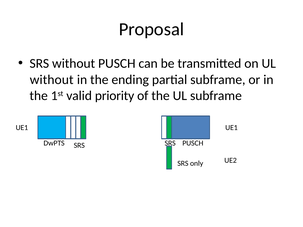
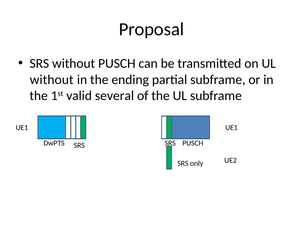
priority: priority -> several (114, 96)
